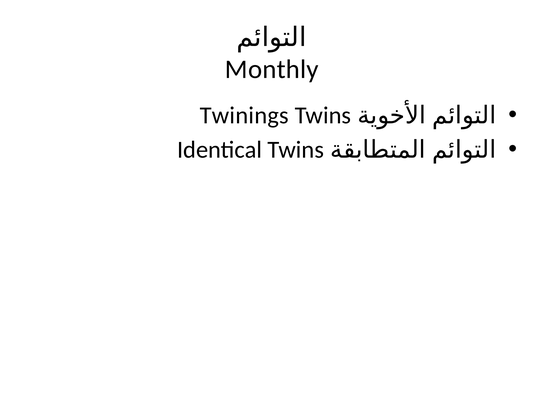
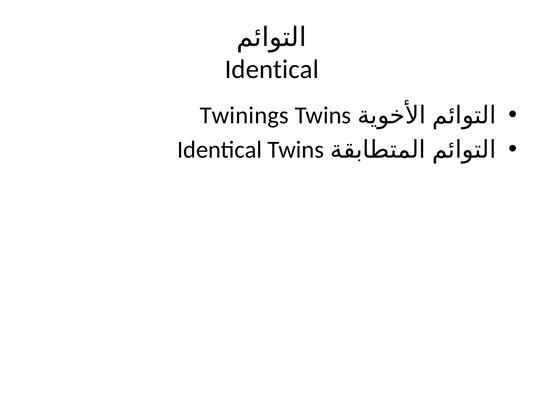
Monthly: Monthly -> Identical (272, 69)
